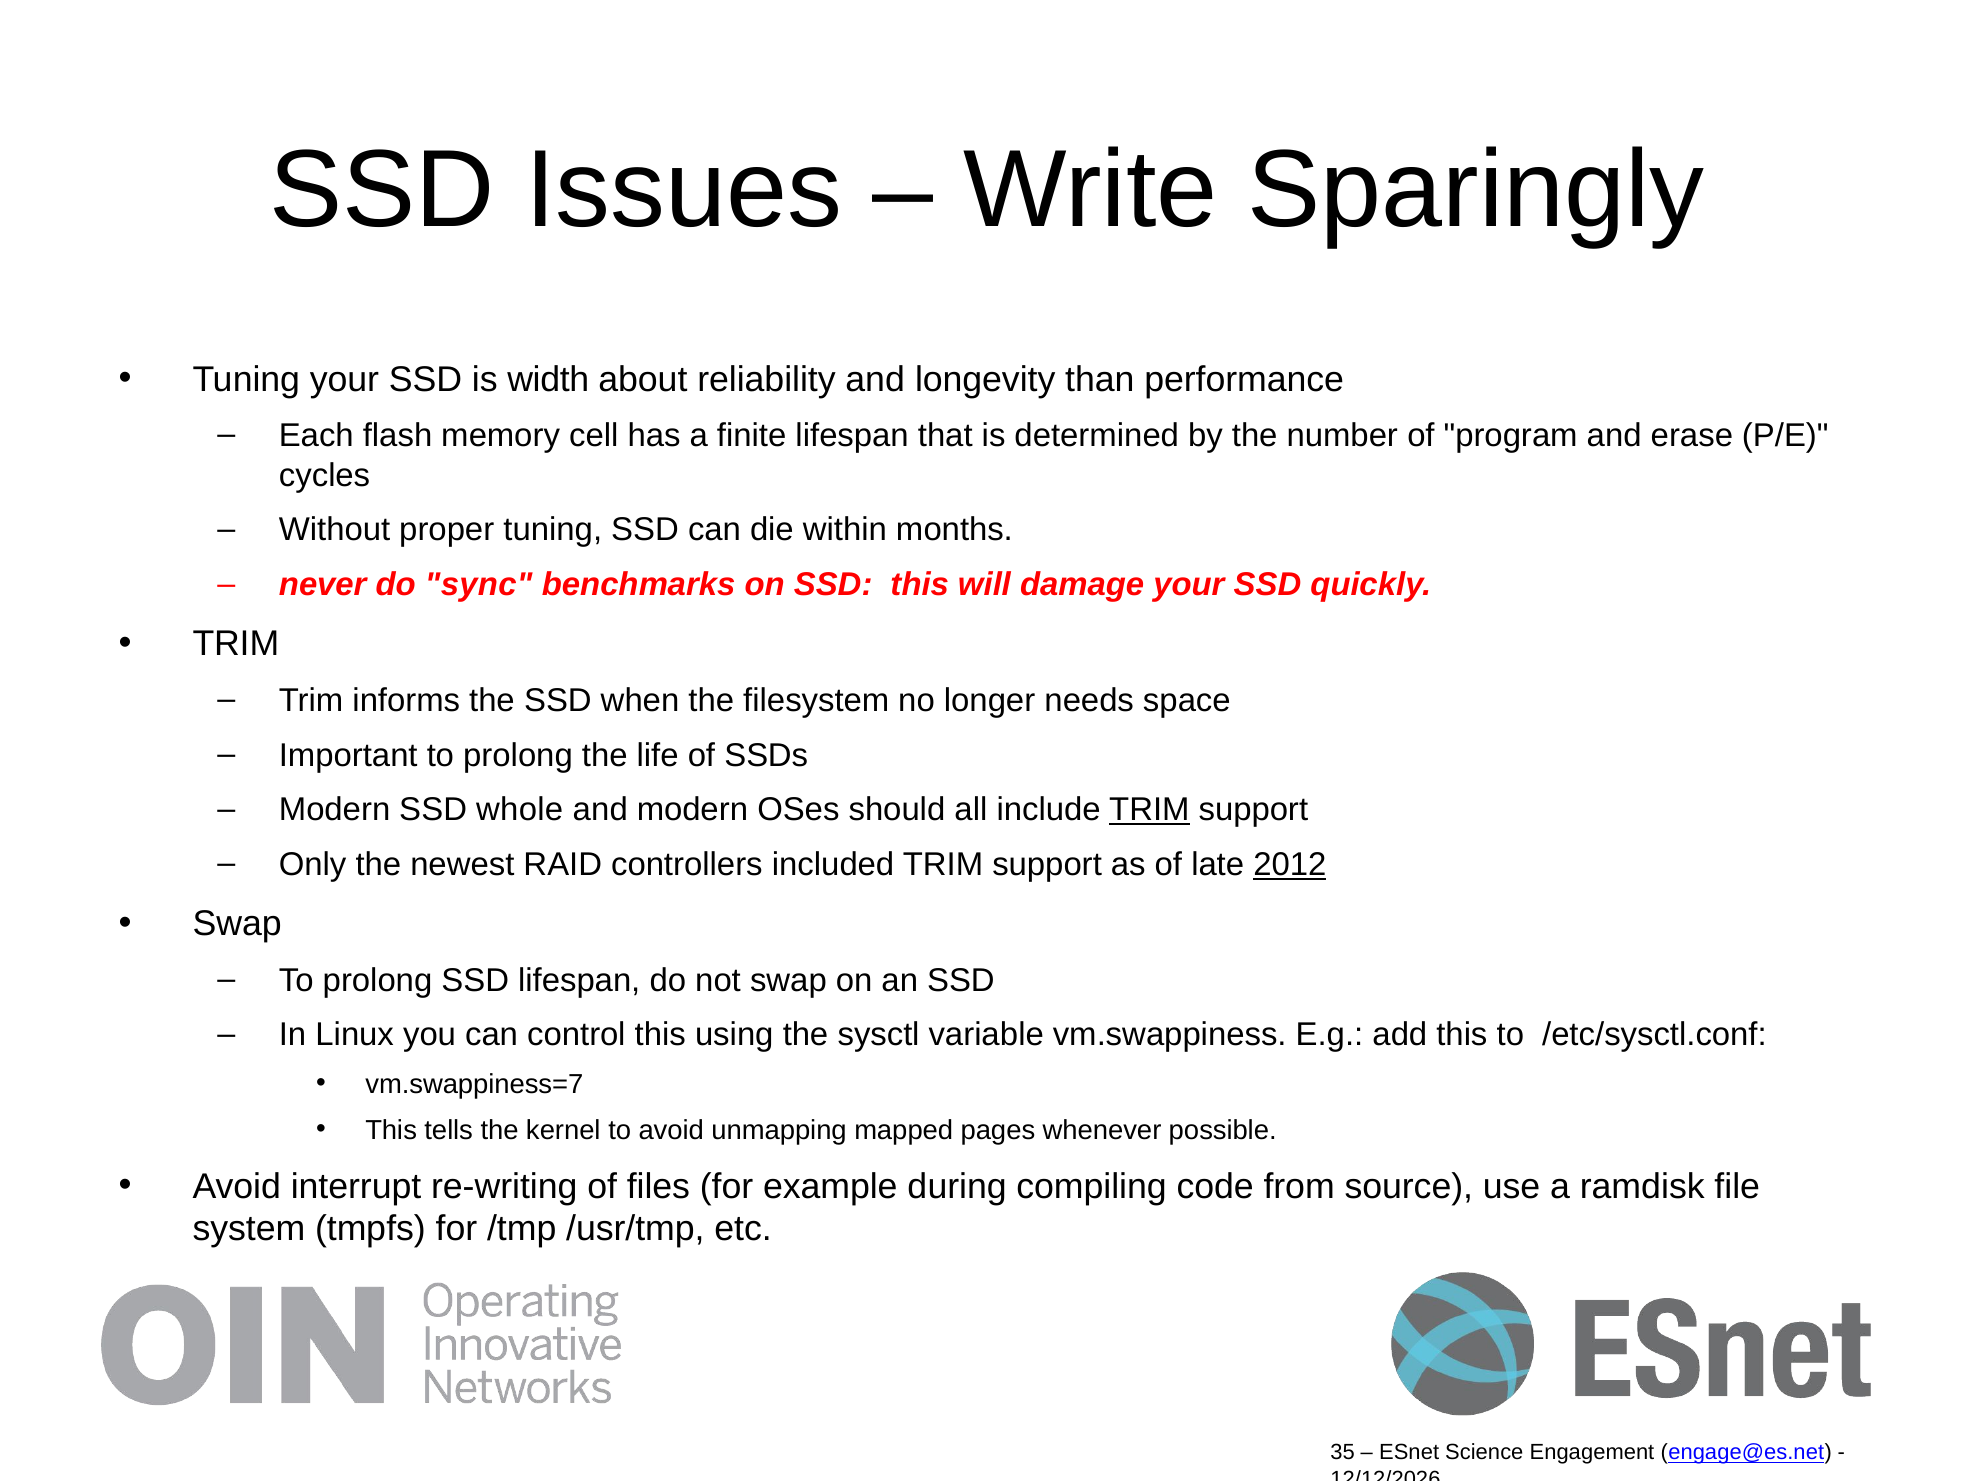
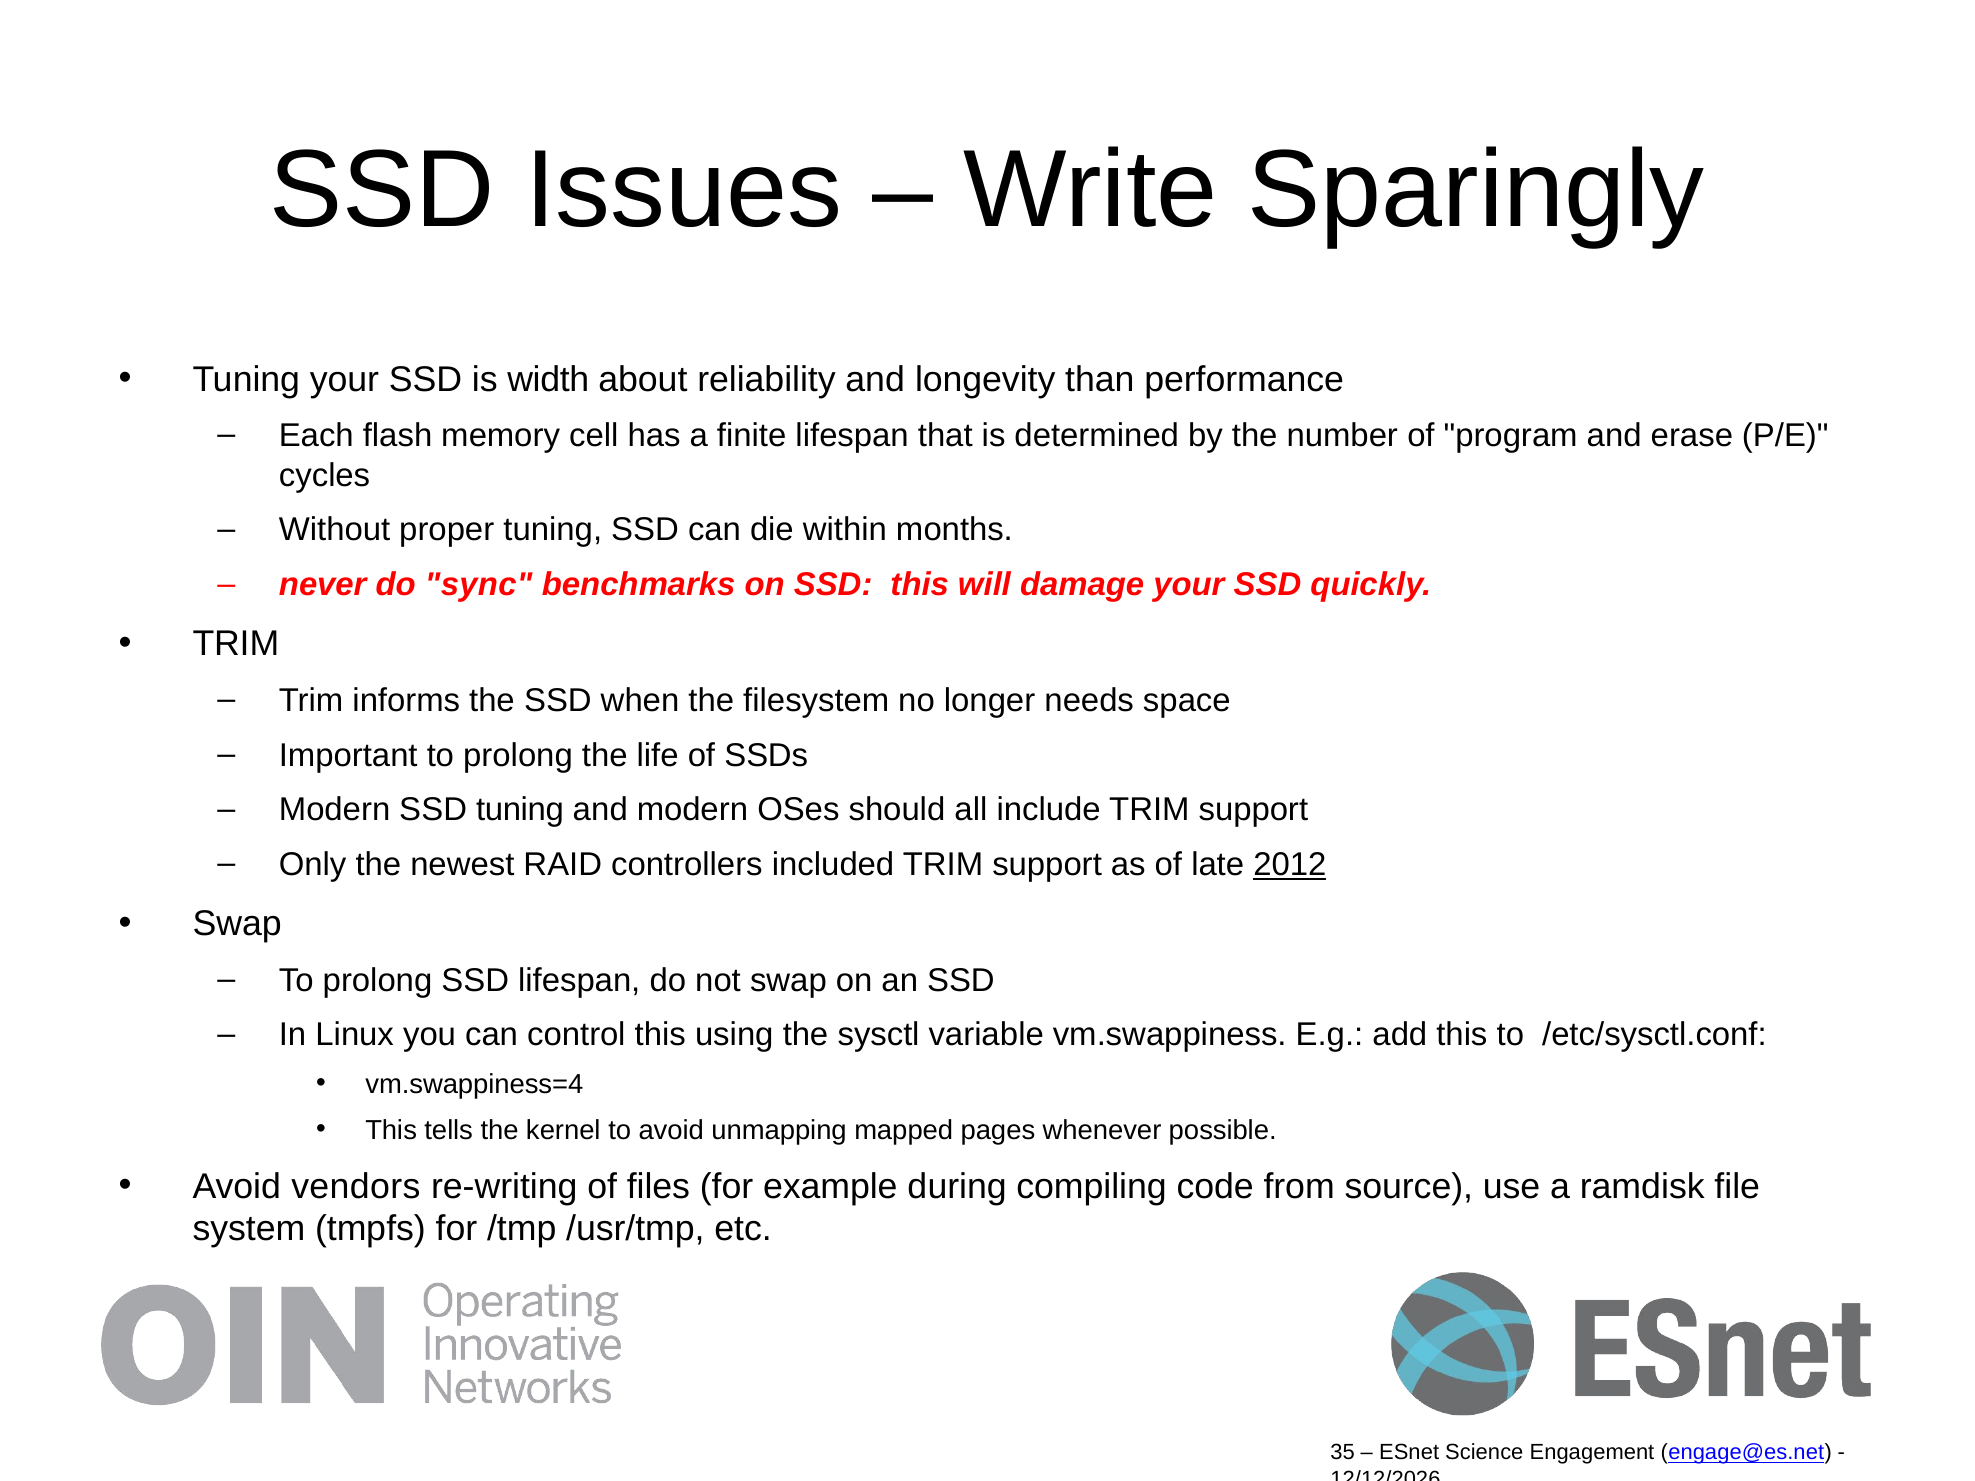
SSD whole: whole -> tuning (520, 810)
TRIM underline: present -> none (1149, 810)
vm.swappiness=7: vm.swappiness=7 -> vm.swappiness=4 (474, 1084)
interrupt: interrupt -> vendors (356, 1186)
